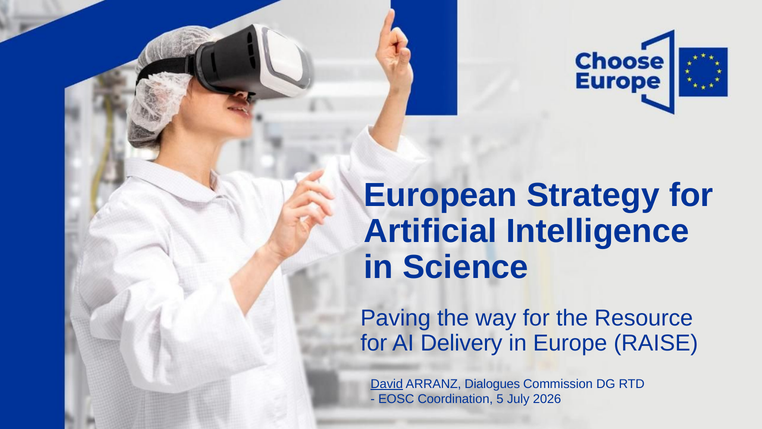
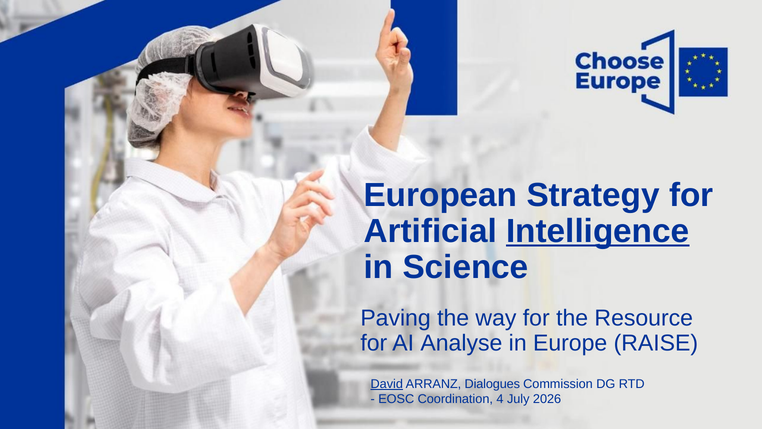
Intelligence underline: none -> present (598, 231)
Delivery: Delivery -> Analyse (461, 343)
5: 5 -> 4 (500, 399)
